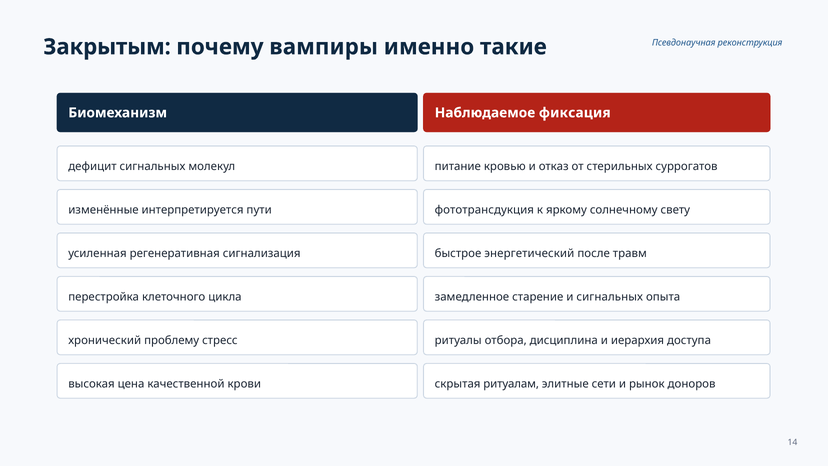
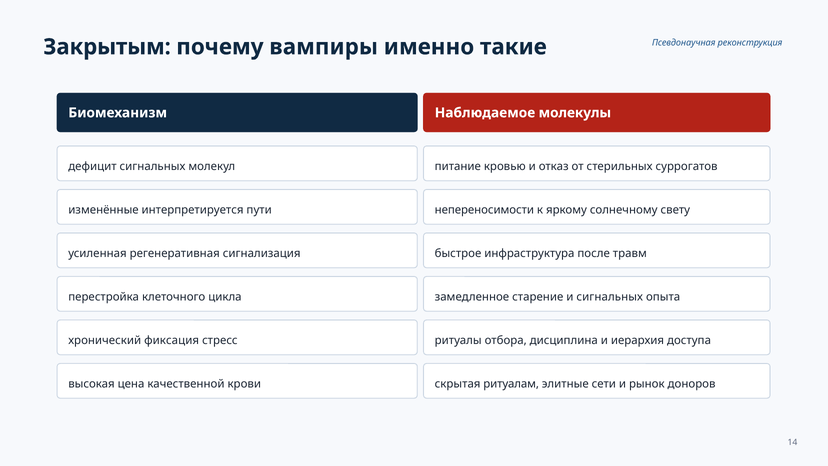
фиксация: фиксация -> молекулы (575, 113)
фототрансдукция: фототрансдукция -> непереносимости (484, 210)
энергетический: энергетический -> инфраструктура (529, 254)
проблему: проблему -> фиксация (172, 340)
